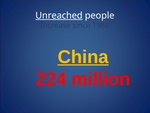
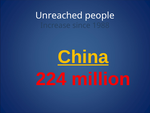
Unreached underline: present -> none (59, 16)
